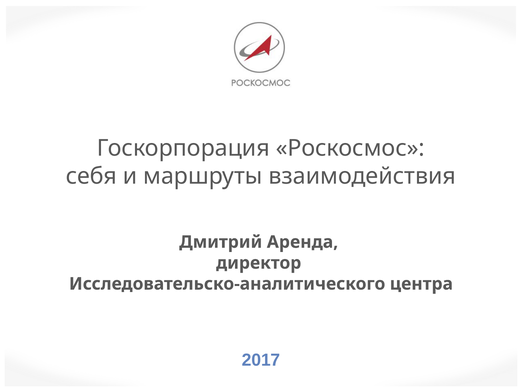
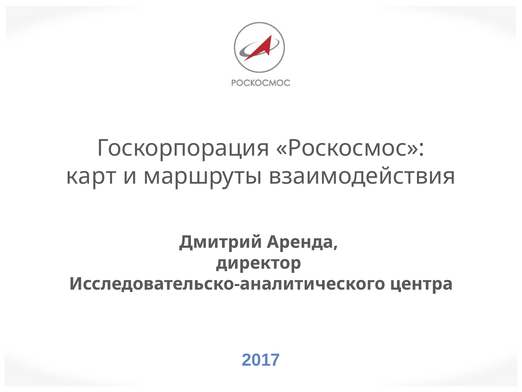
себя: себя -> карт (91, 176)
